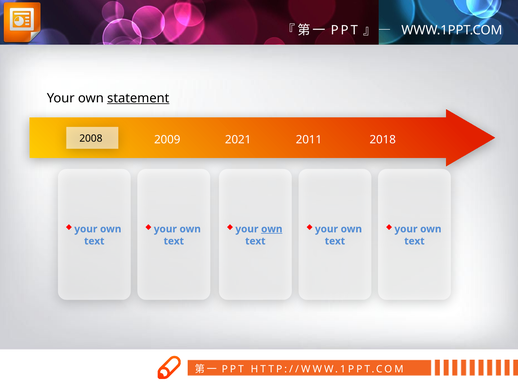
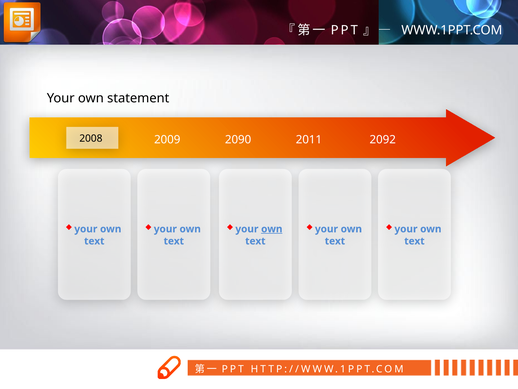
statement underline: present -> none (138, 98)
2021: 2021 -> 2090 (238, 140)
2018: 2018 -> 2092 (383, 140)
